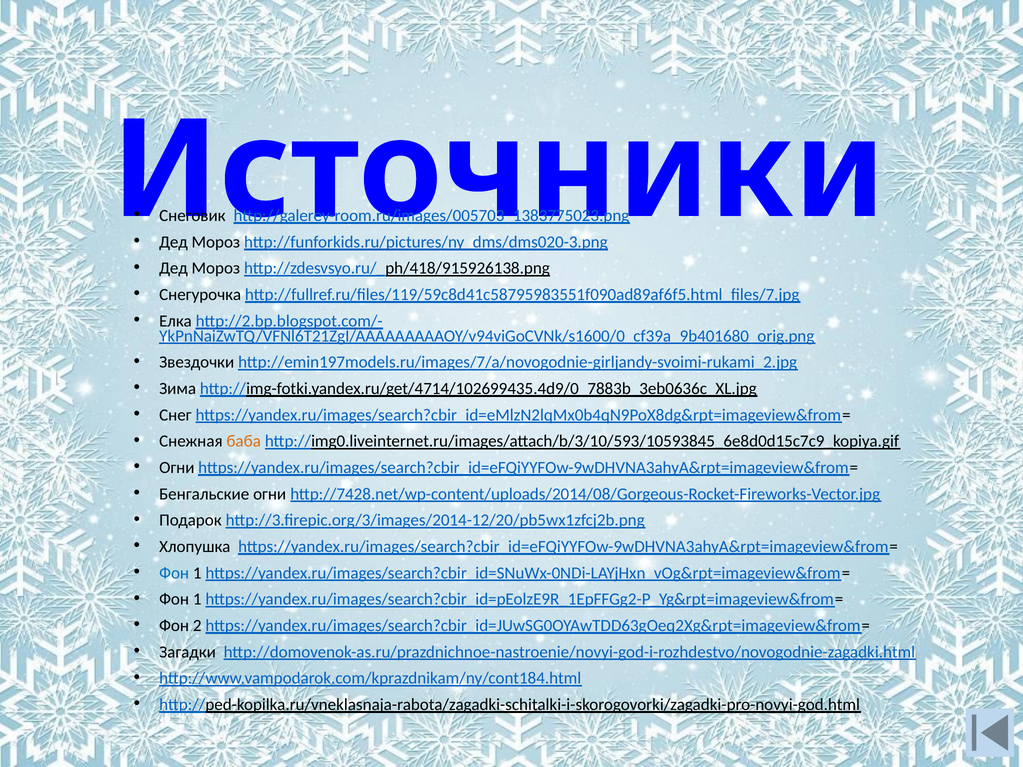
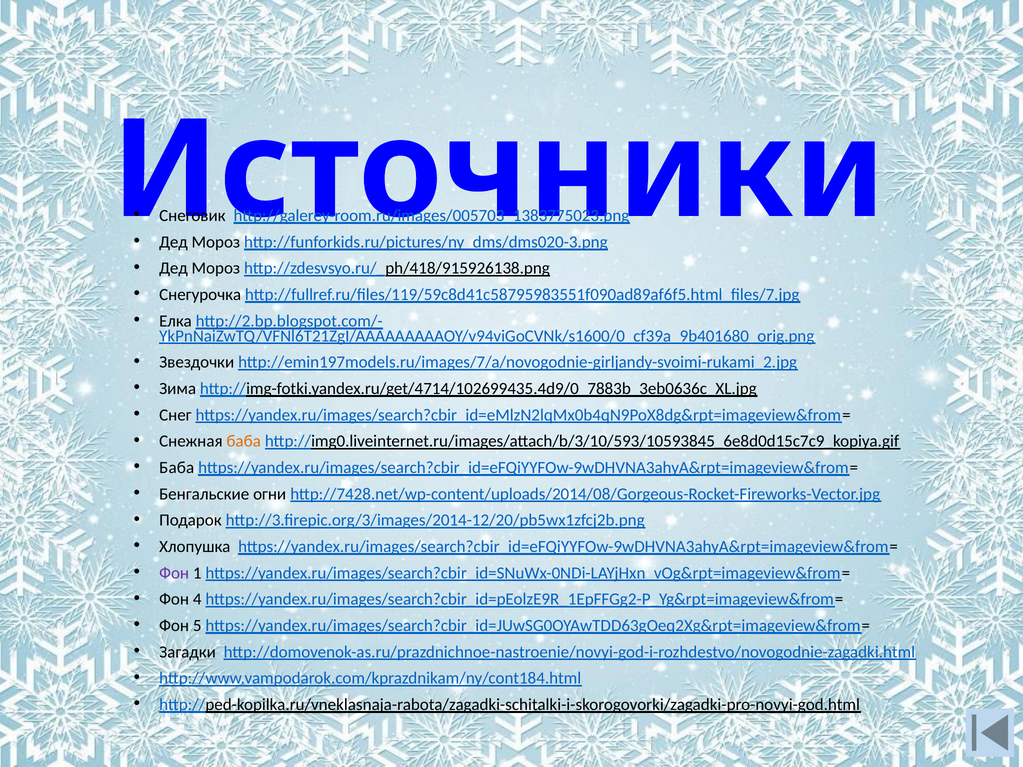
Огни: Огни -> Баба (177, 468)
Фон colour: blue -> purple (174, 573)
1: 1 -> 4 (197, 599)
2: 2 -> 5 (197, 626)
